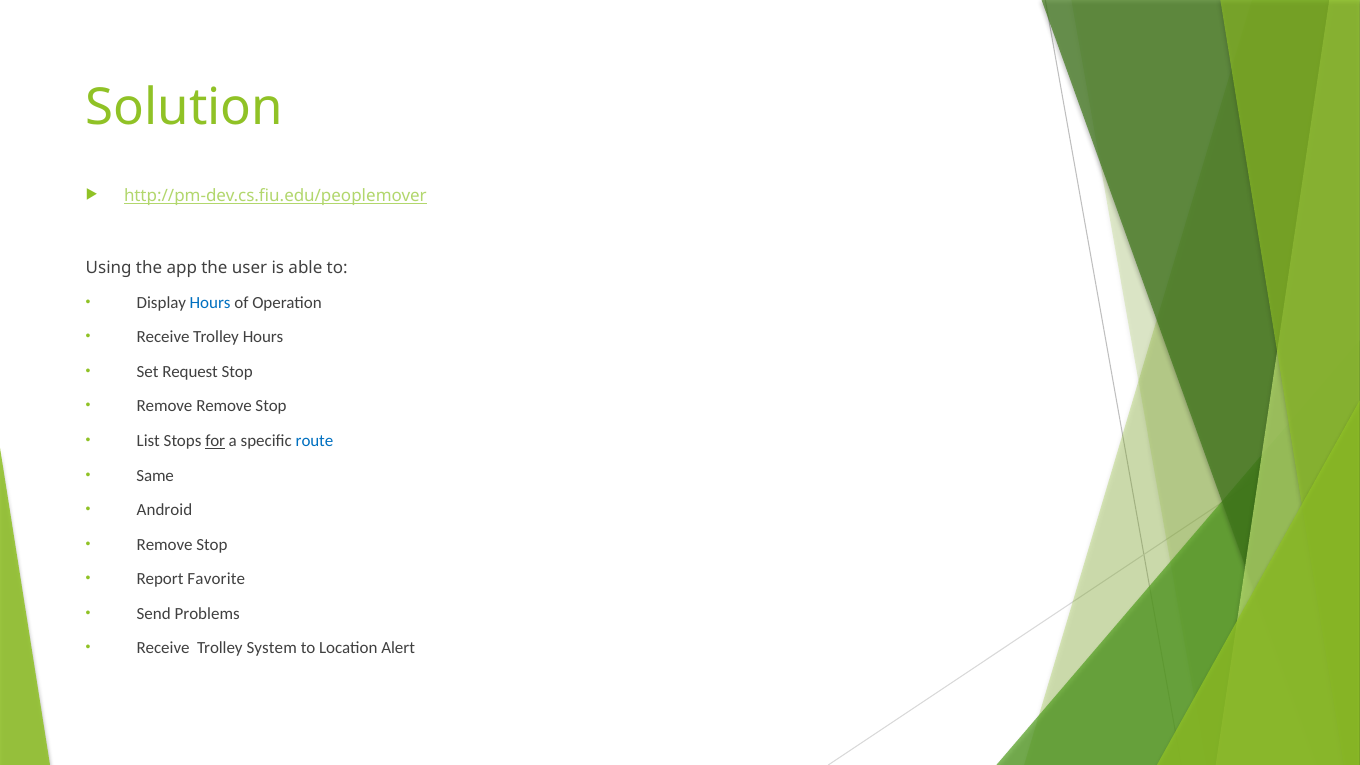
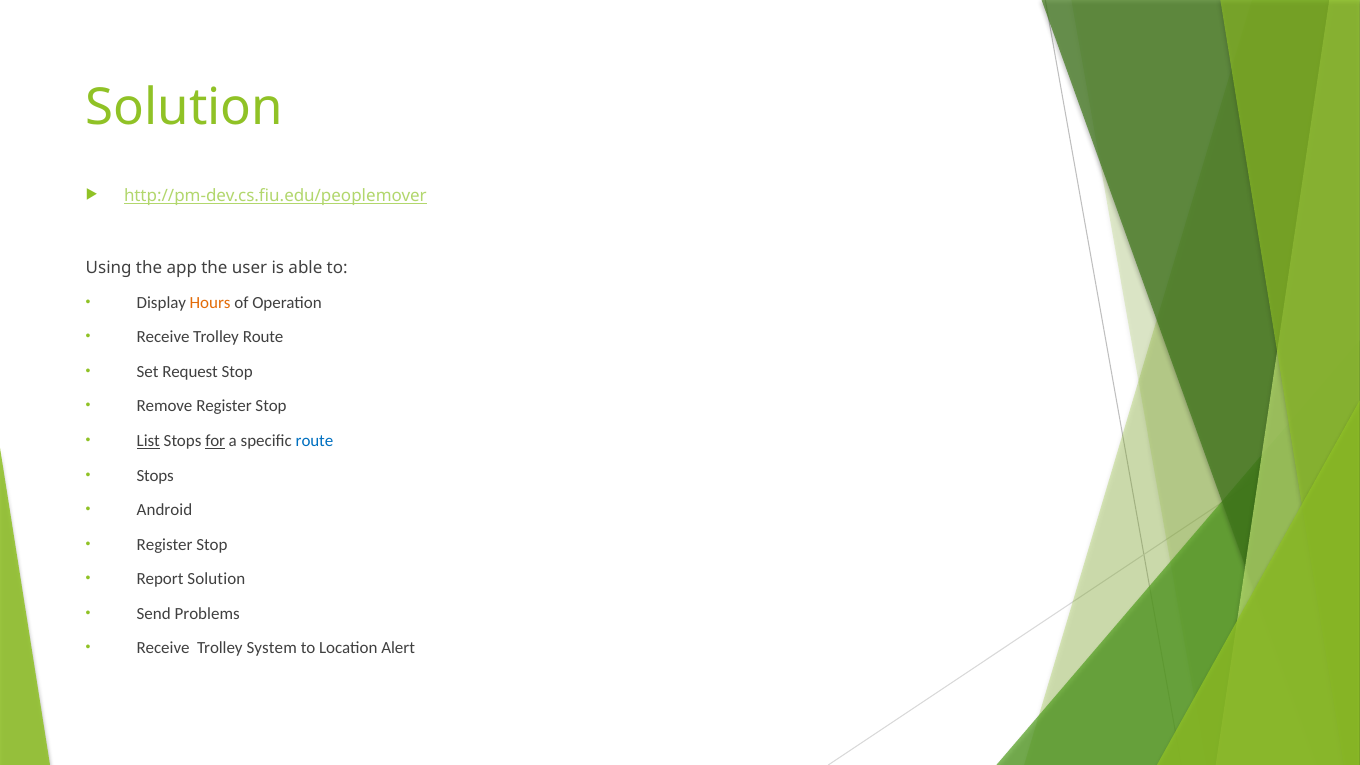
Hours colour: blue -> orange (210, 303)
Trolley Hours: Hours -> Route (263, 337)
Remove Remove: Remove -> Register (224, 406)
List underline: none -> present (148, 441)
Same: Same -> Stops (155, 475)
Remove: Remove -> Register (165, 545)
Report Favorite: Favorite -> Solution (216, 579)
